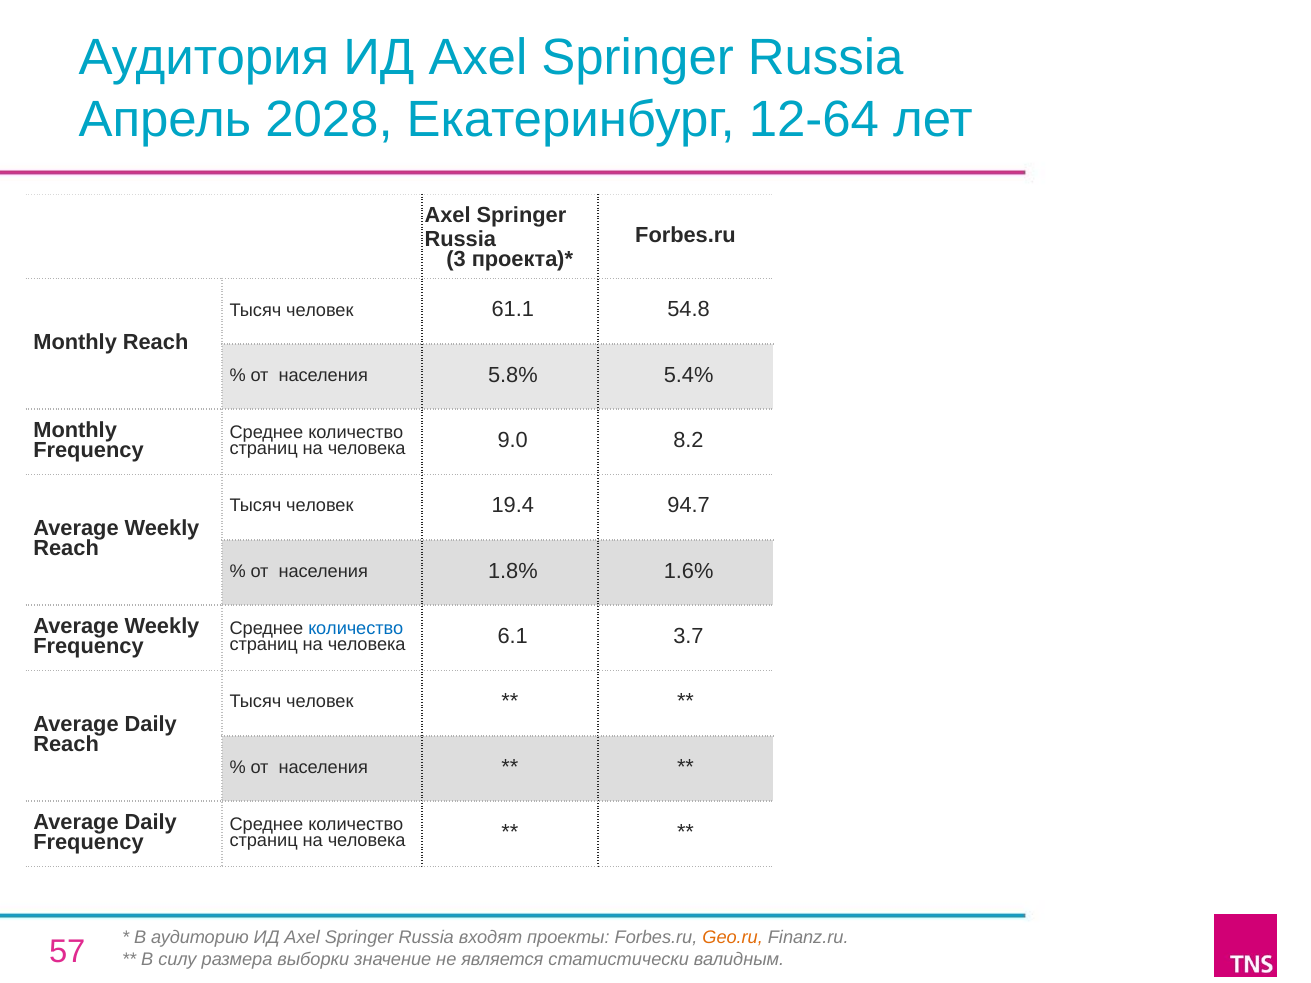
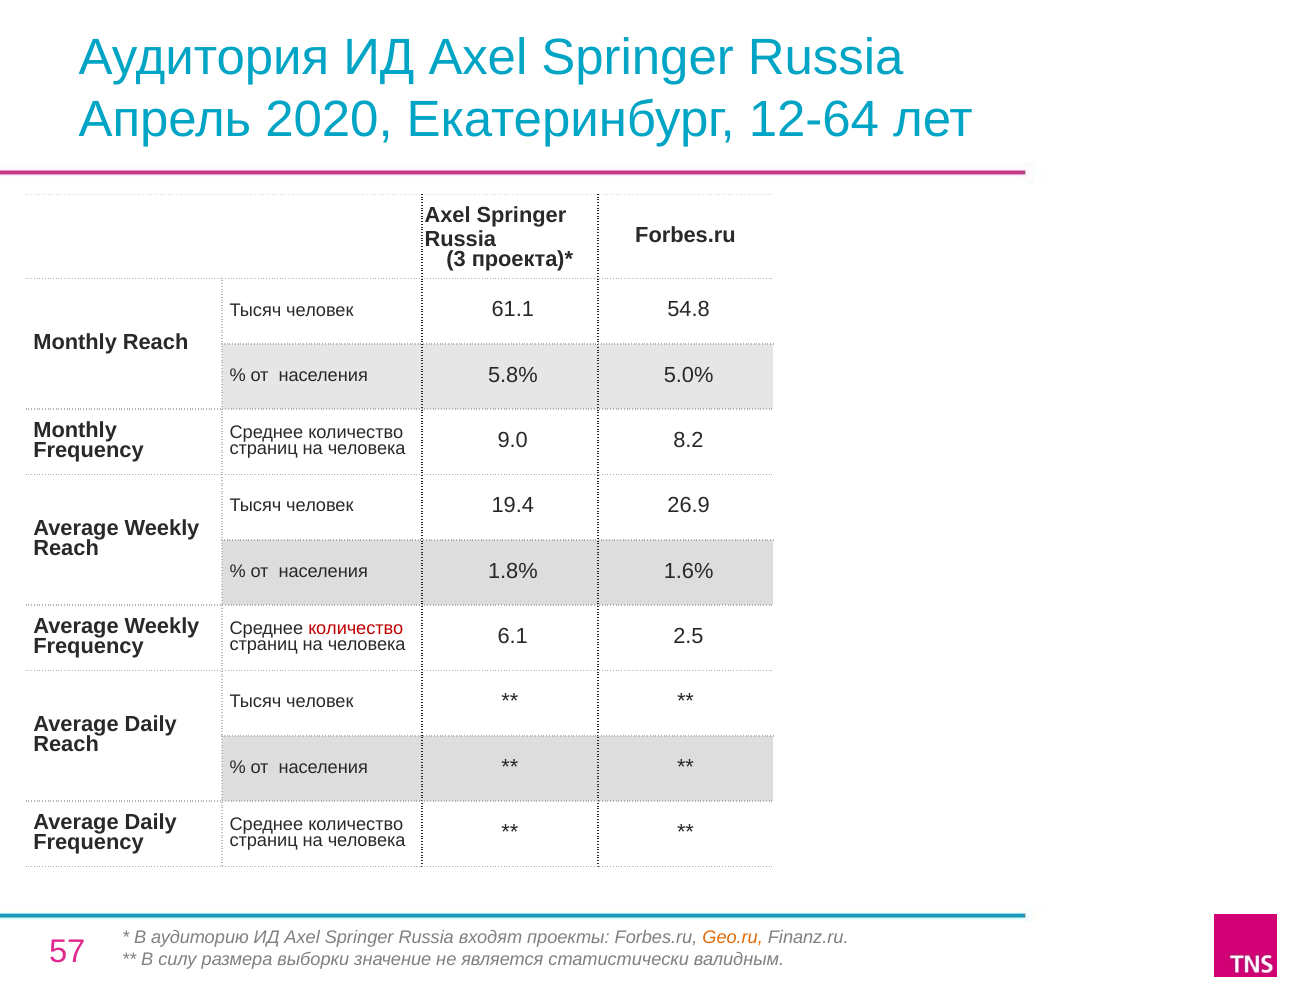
2028: 2028 -> 2020 (329, 119)
5.4%: 5.4% -> 5.0% (689, 375)
94.7: 94.7 -> 26.9 (689, 506)
количество colour: blue -> red (356, 629)
3.7: 3.7 -> 2.5 (688, 637)
